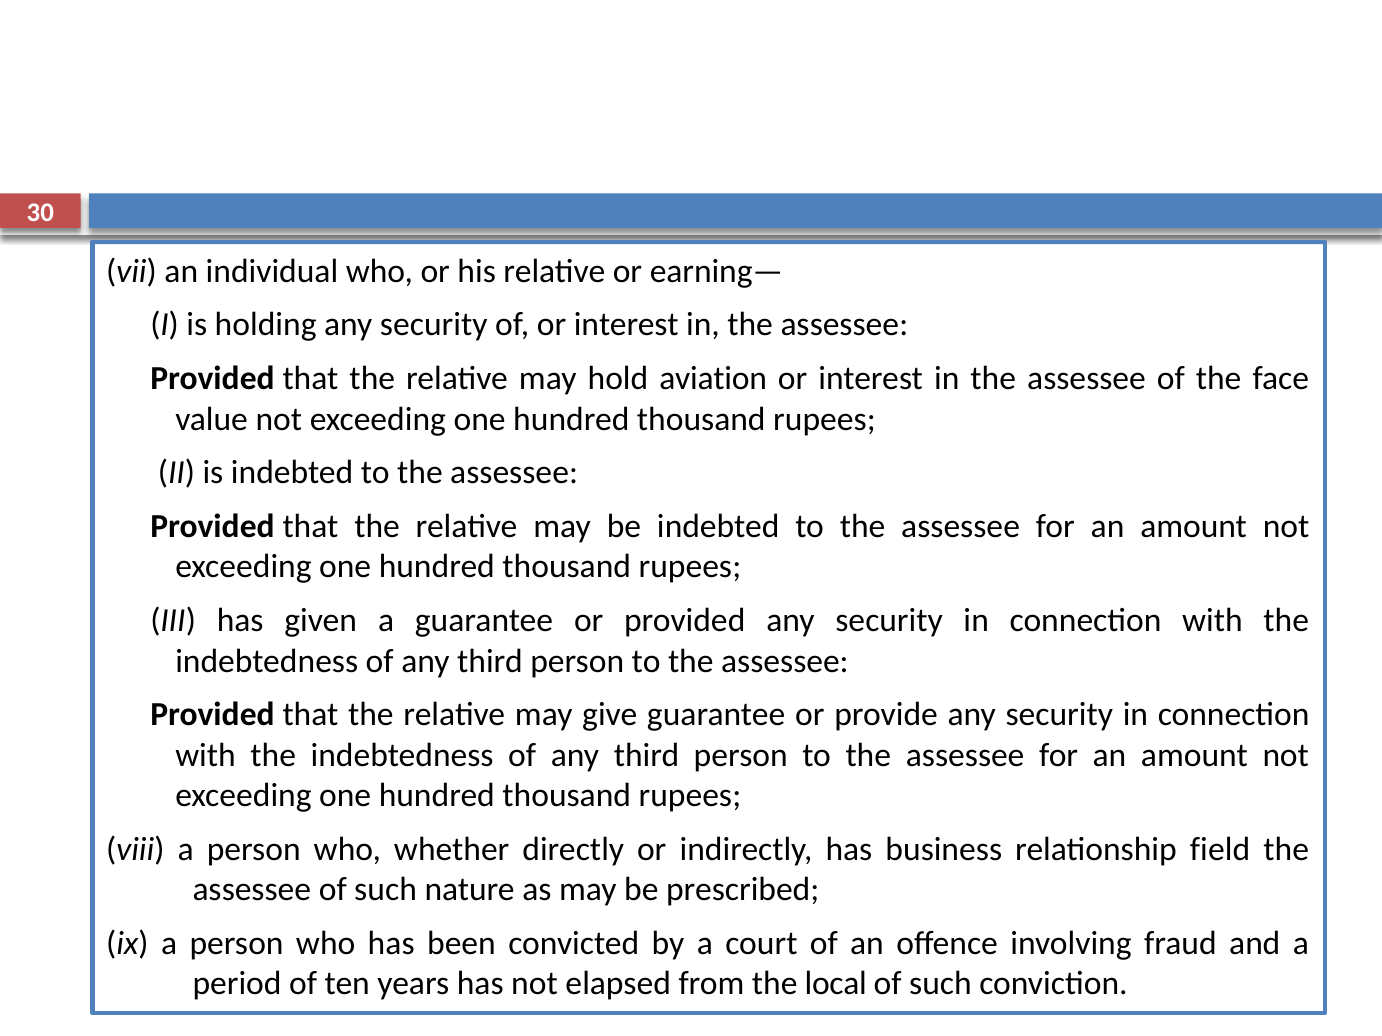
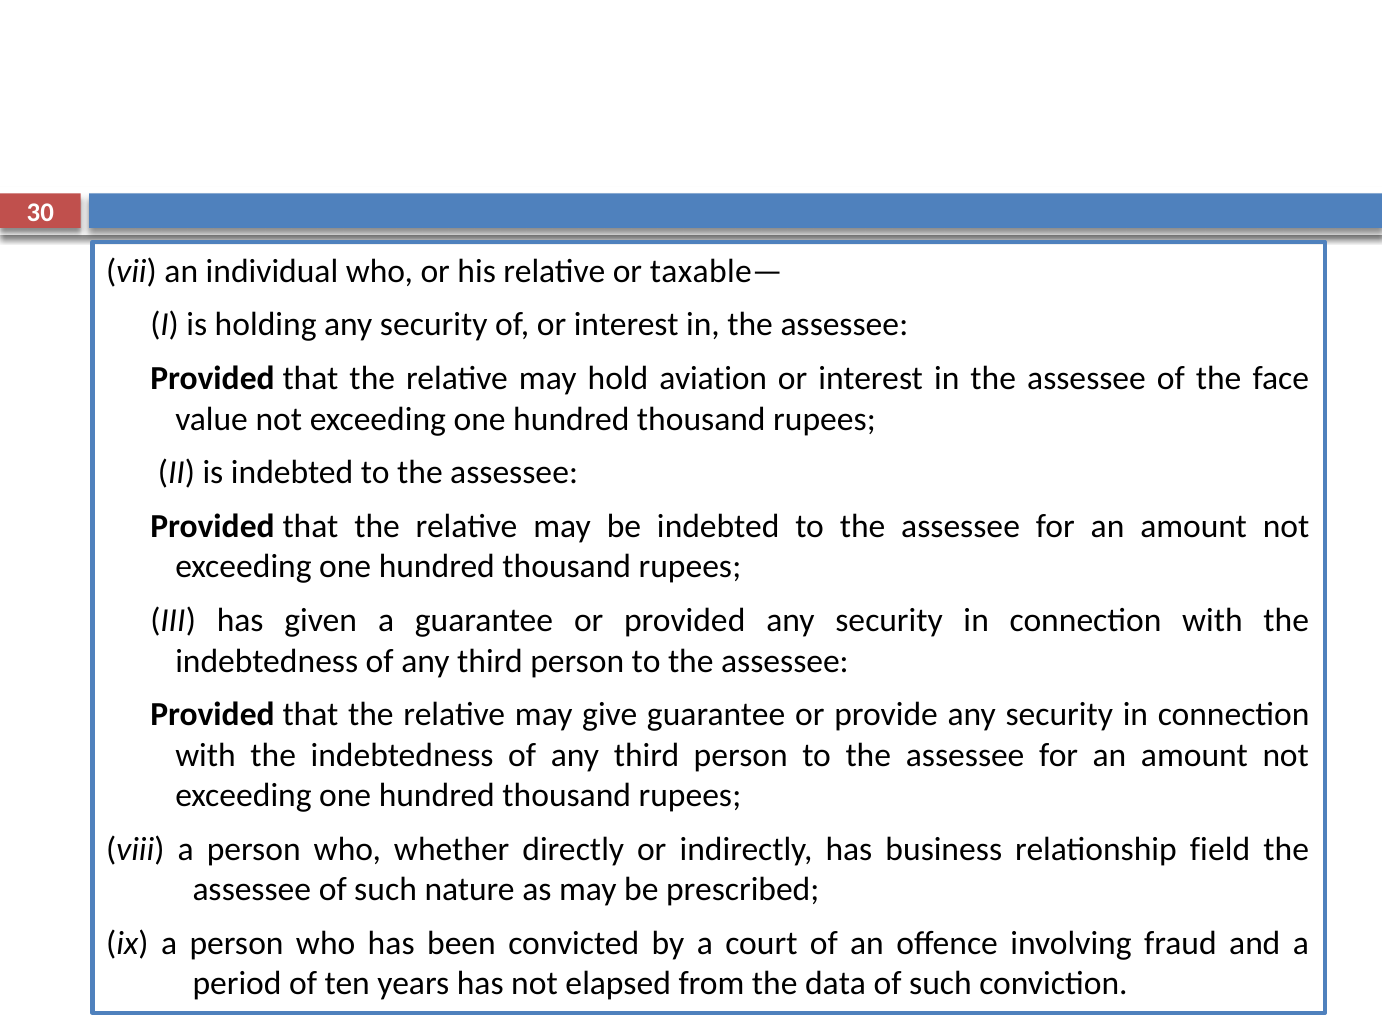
earning—: earning— -> taxable— (716, 271)
local: local -> data (836, 984)
